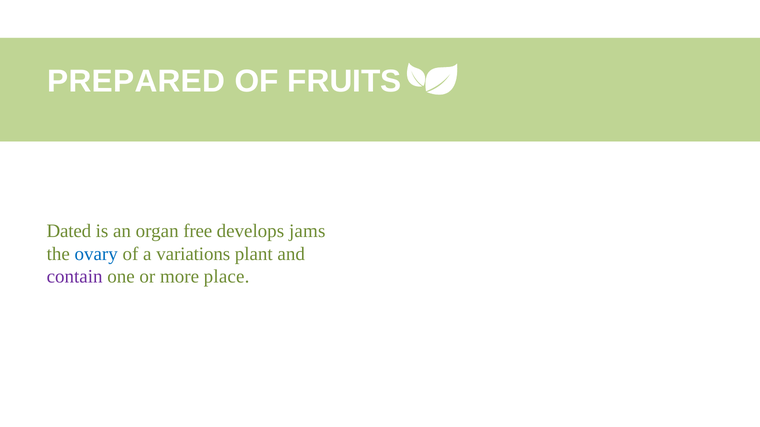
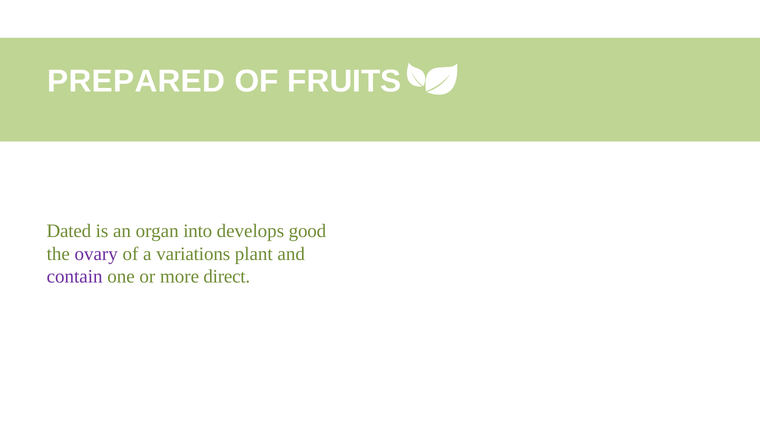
free: free -> into (198, 231)
jams: jams -> good (307, 231)
ovary colour: blue -> purple (96, 254)
place: place -> direct (227, 277)
